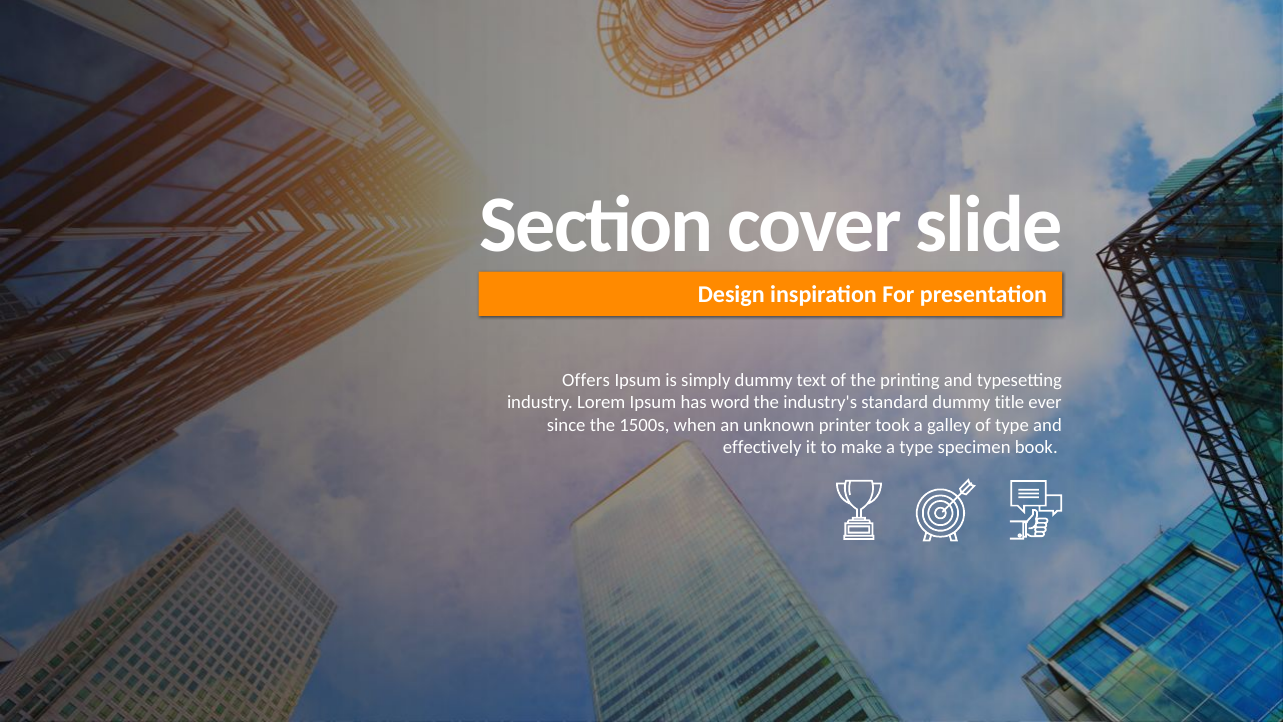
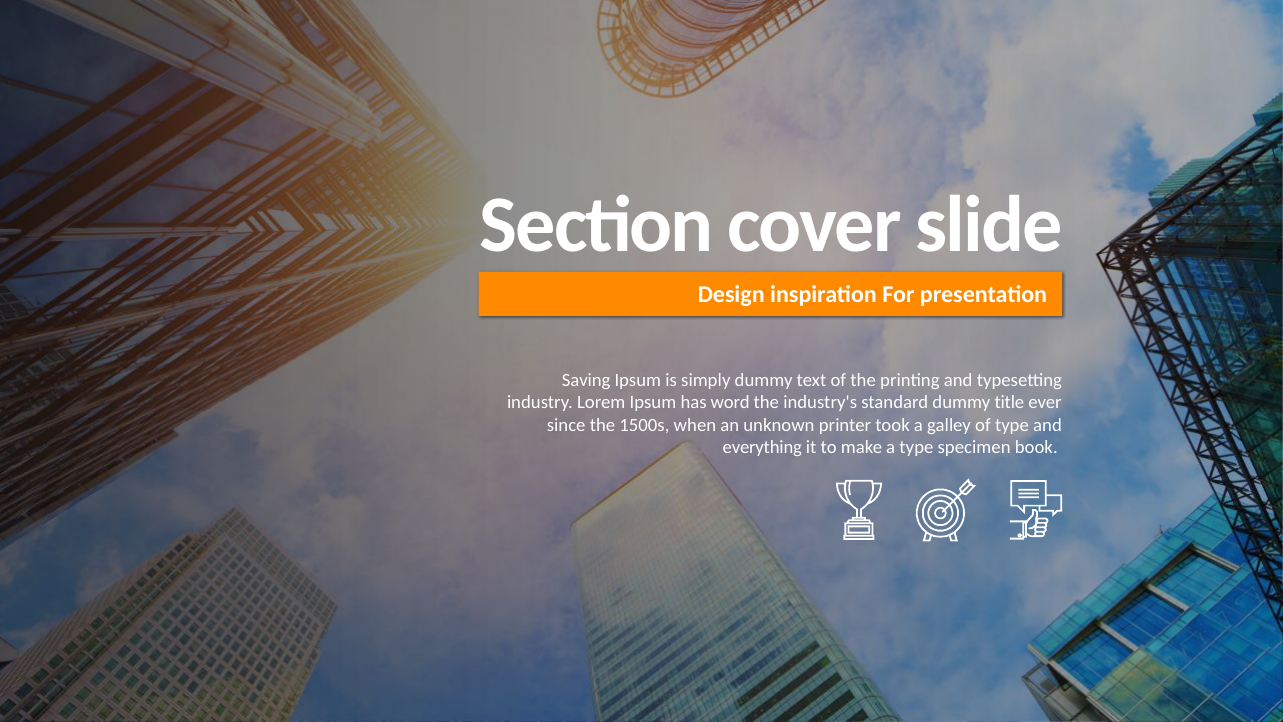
Offers: Offers -> Saving (586, 380)
effectively: effectively -> everything (762, 447)
